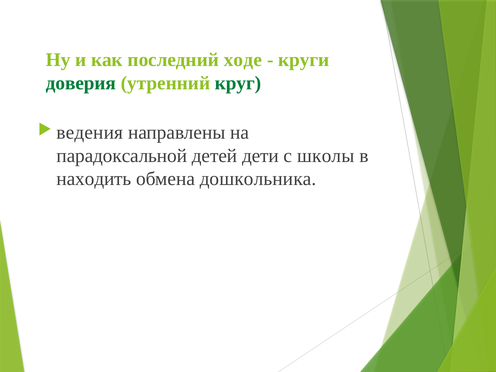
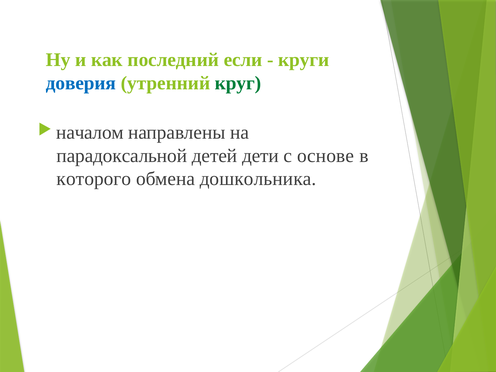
ходе: ходе -> если (243, 60)
доверия colour: green -> blue (81, 83)
ведения: ведения -> началом (90, 133)
школы: школы -> основе (326, 156)
находить: находить -> которого (94, 179)
